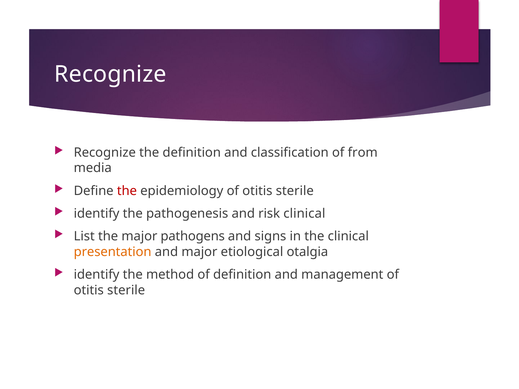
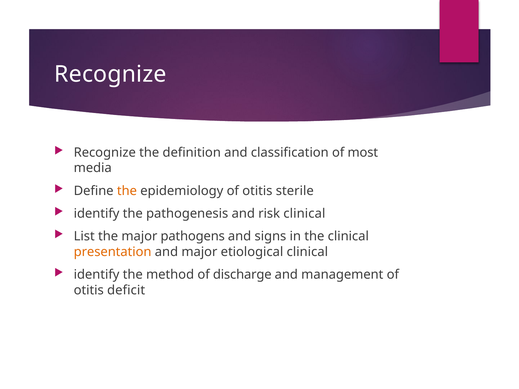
from: from -> most (363, 153)
the colour: red -> orange (127, 191)
etiological otalgia: otalgia -> clinical (307, 252)
of definition: definition -> discharge (242, 275)
sterile: sterile -> deficit (126, 290)
